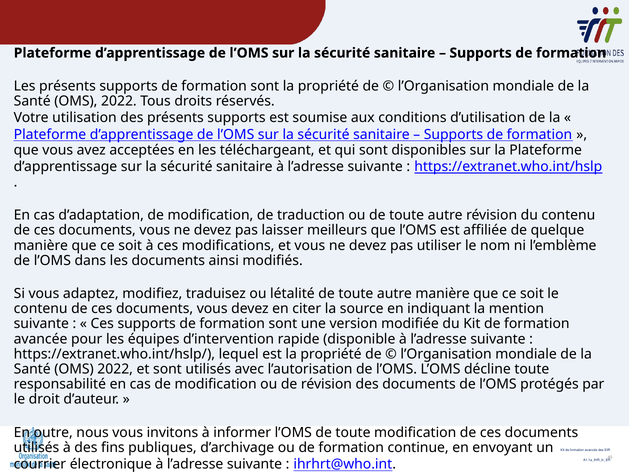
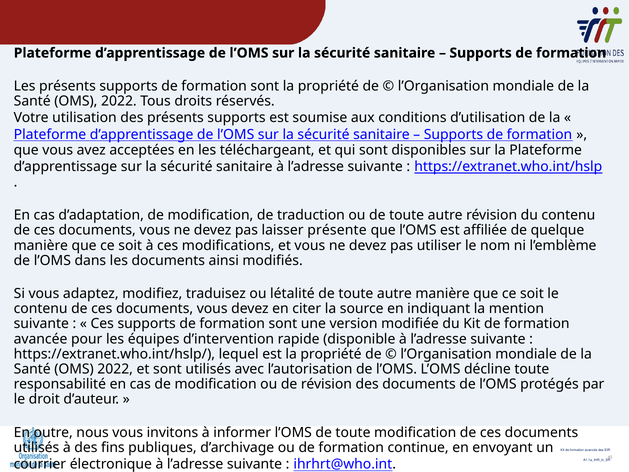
meilleurs: meilleurs -> présente (337, 230)
